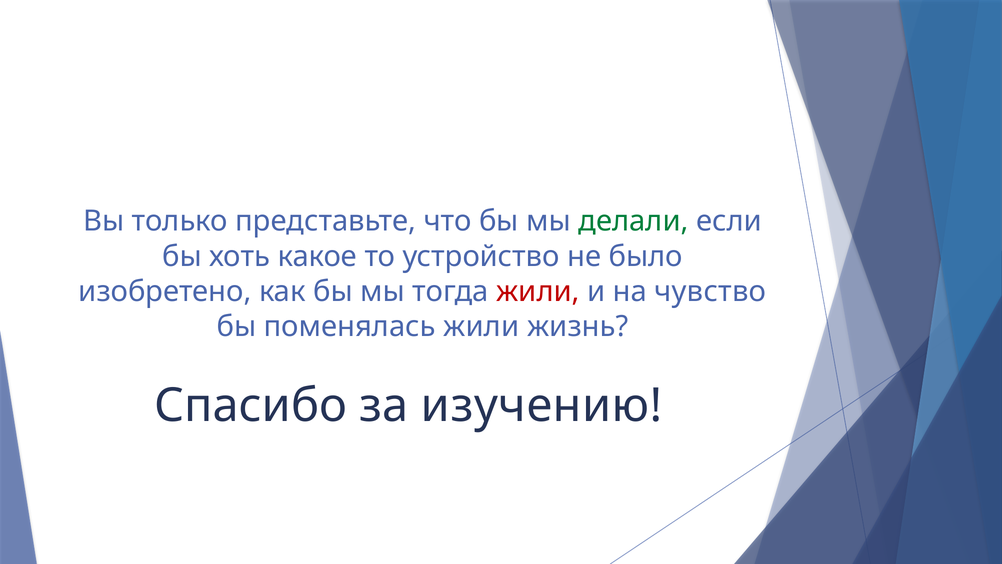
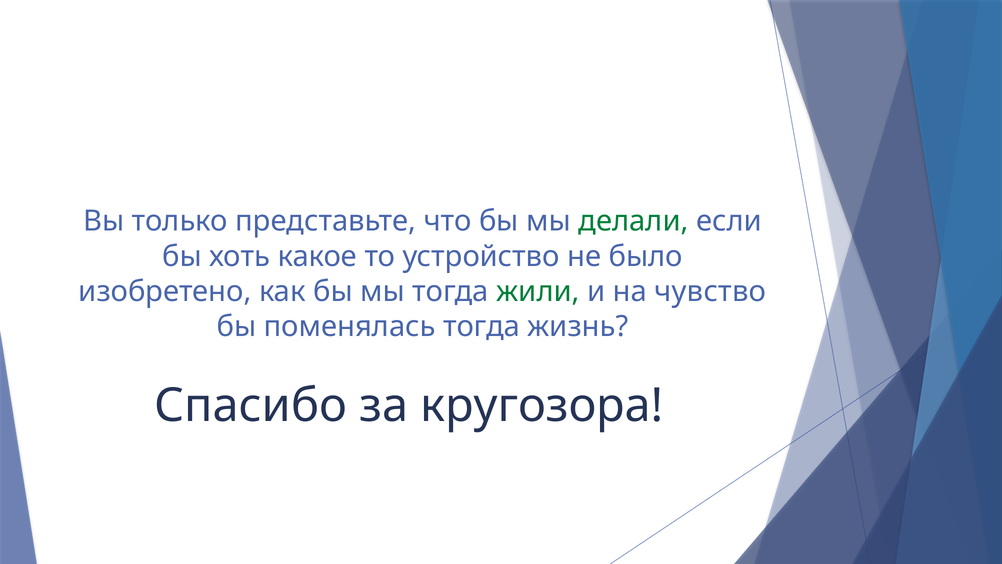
жили colour: red -> green (538, 291)
поменялась жили: жили -> тогда (482, 326)
изучению: изучению -> кругозора (542, 405)
